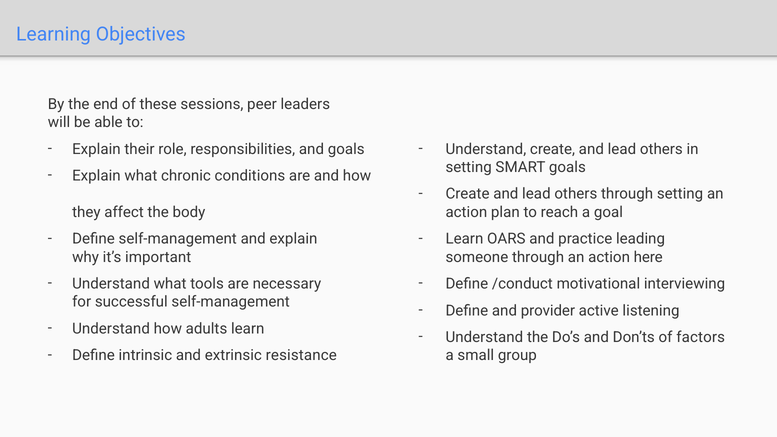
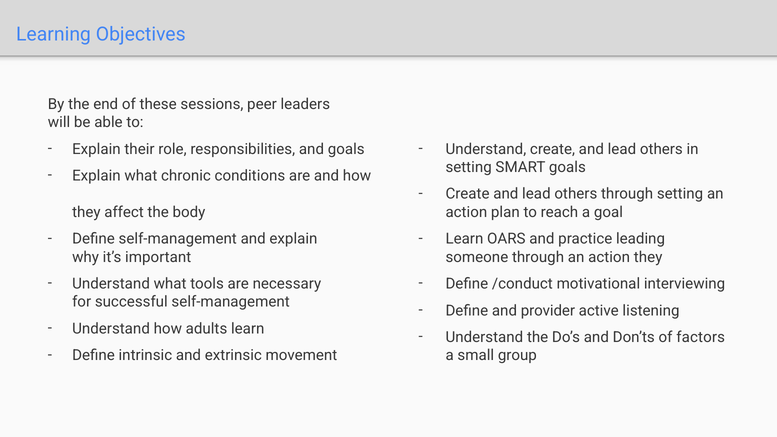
action here: here -> they (648, 257)
resistance: resistance -> movement (301, 356)
